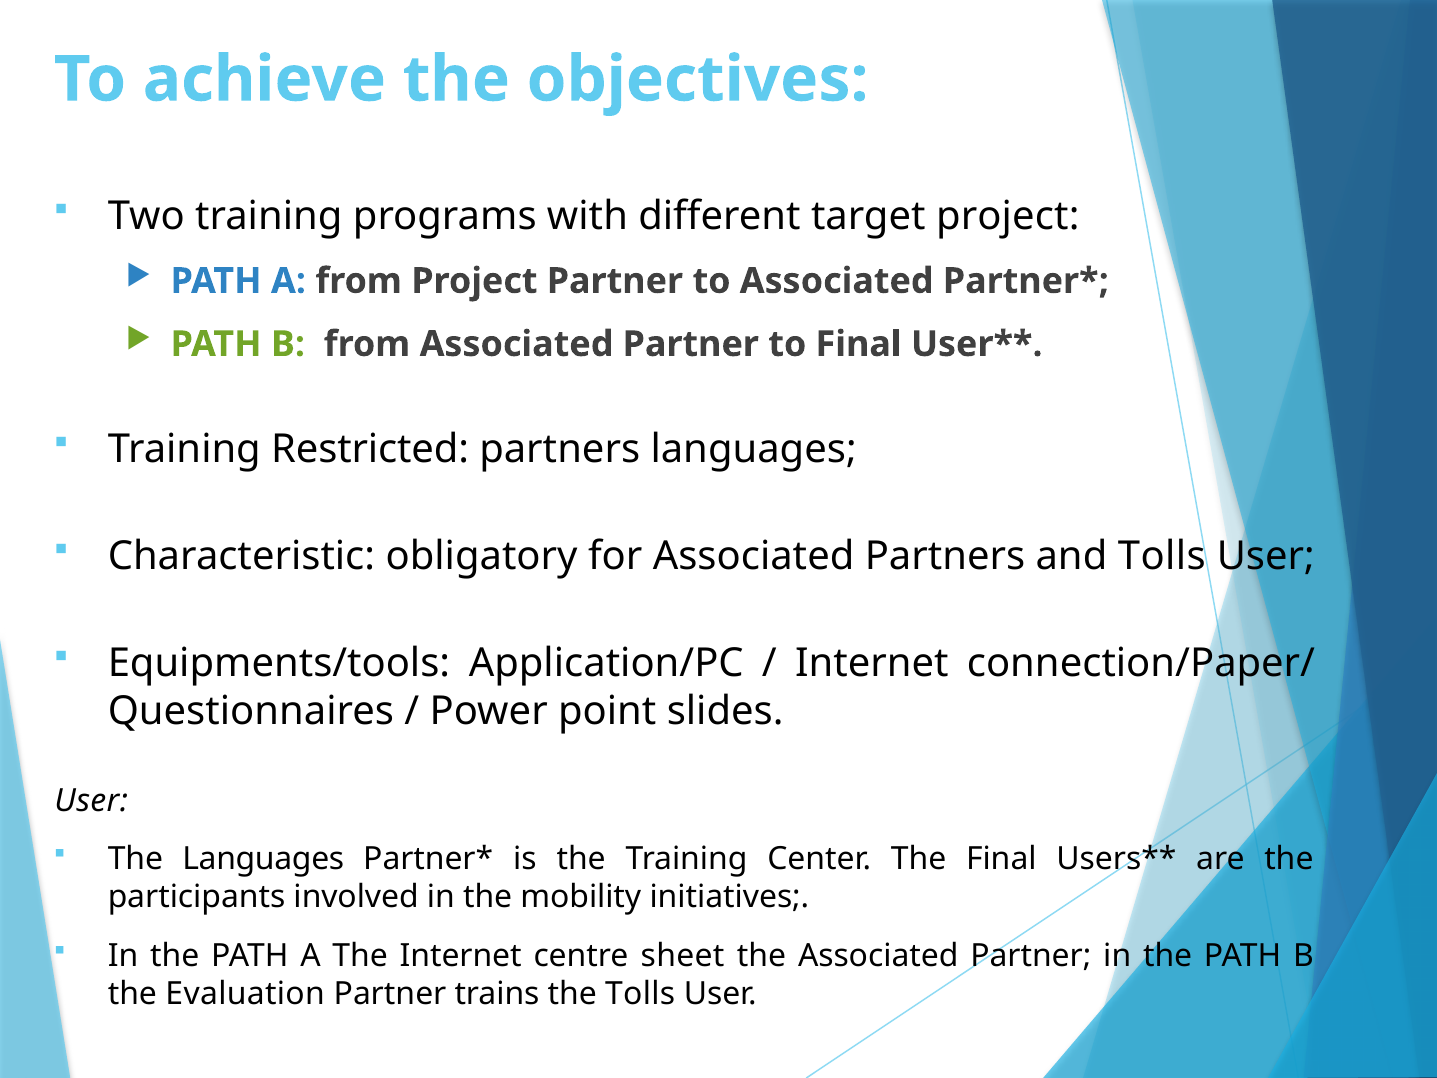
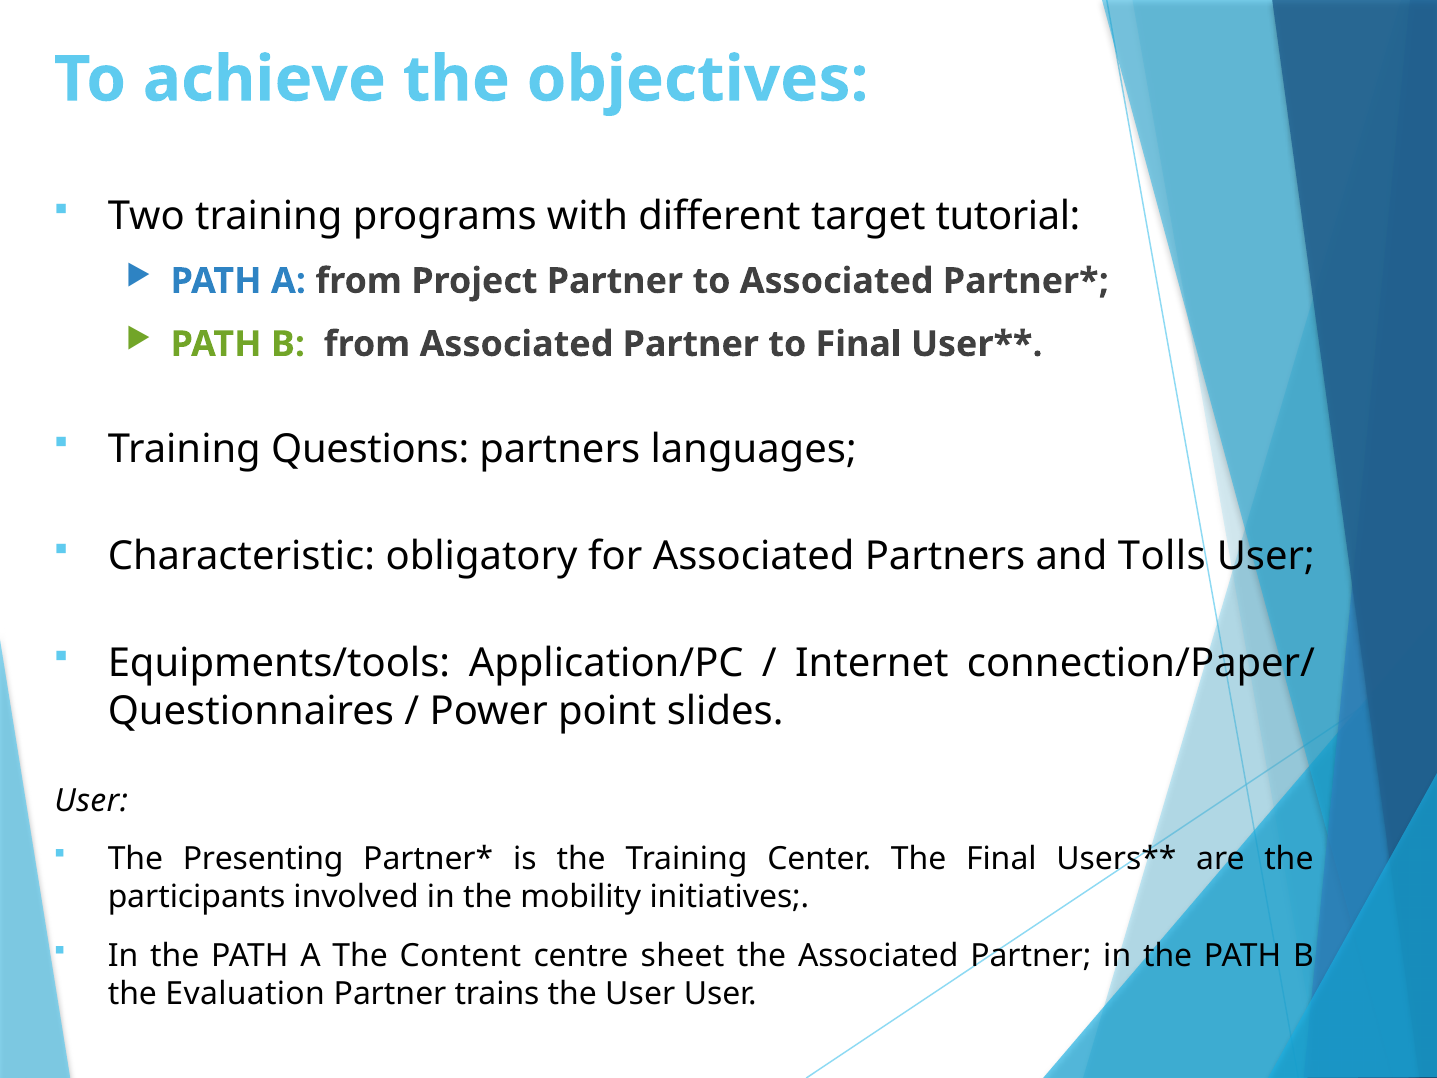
target project: project -> tutorial (1008, 216)
Restricted: Restricted -> Questions (370, 449)
The Languages: Languages -> Presenting (263, 859)
The Internet: Internet -> Content (460, 955)
the Tolls: Tolls -> User (640, 994)
